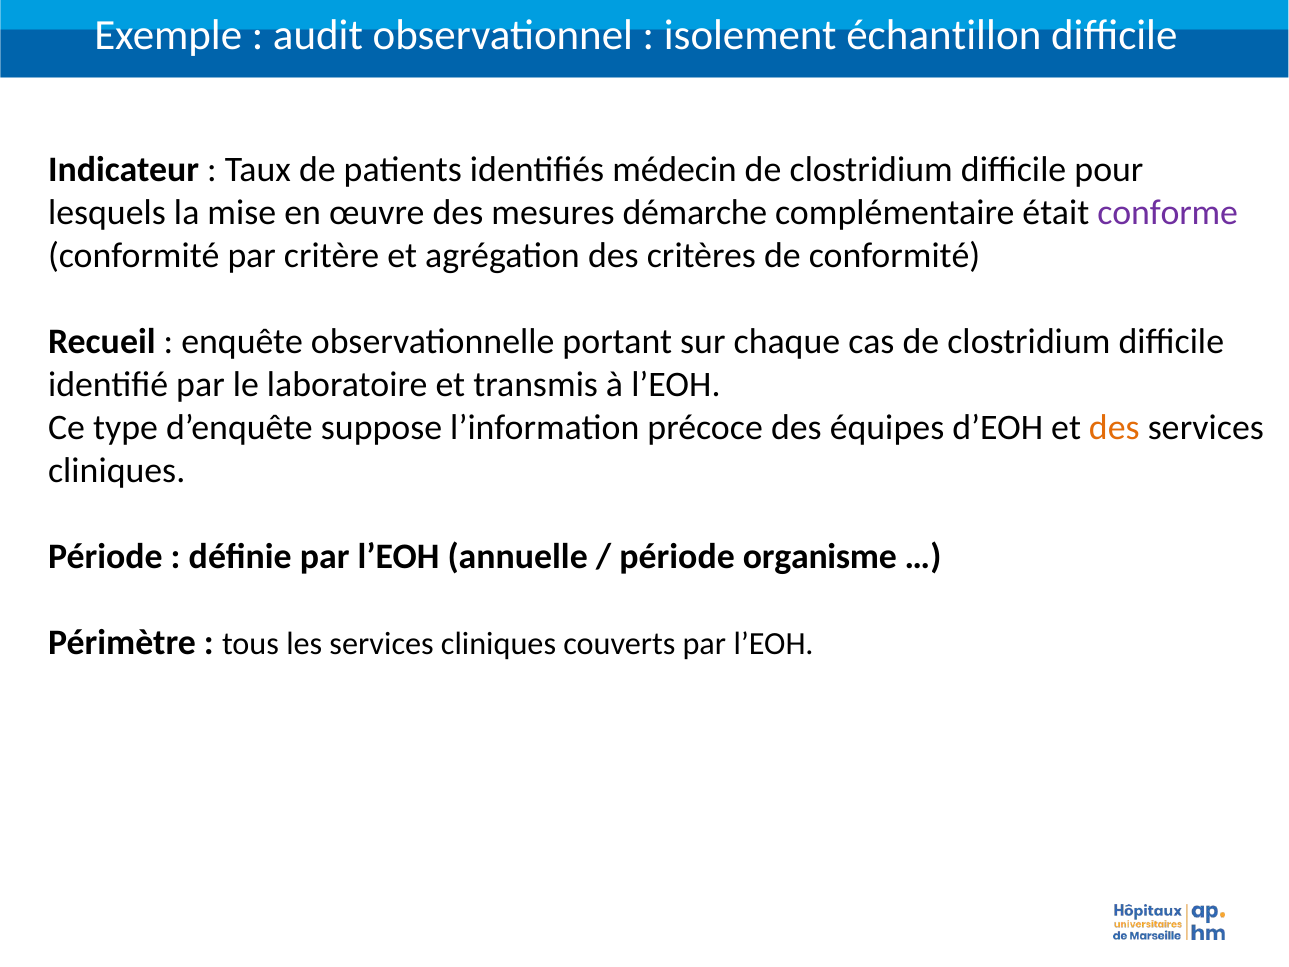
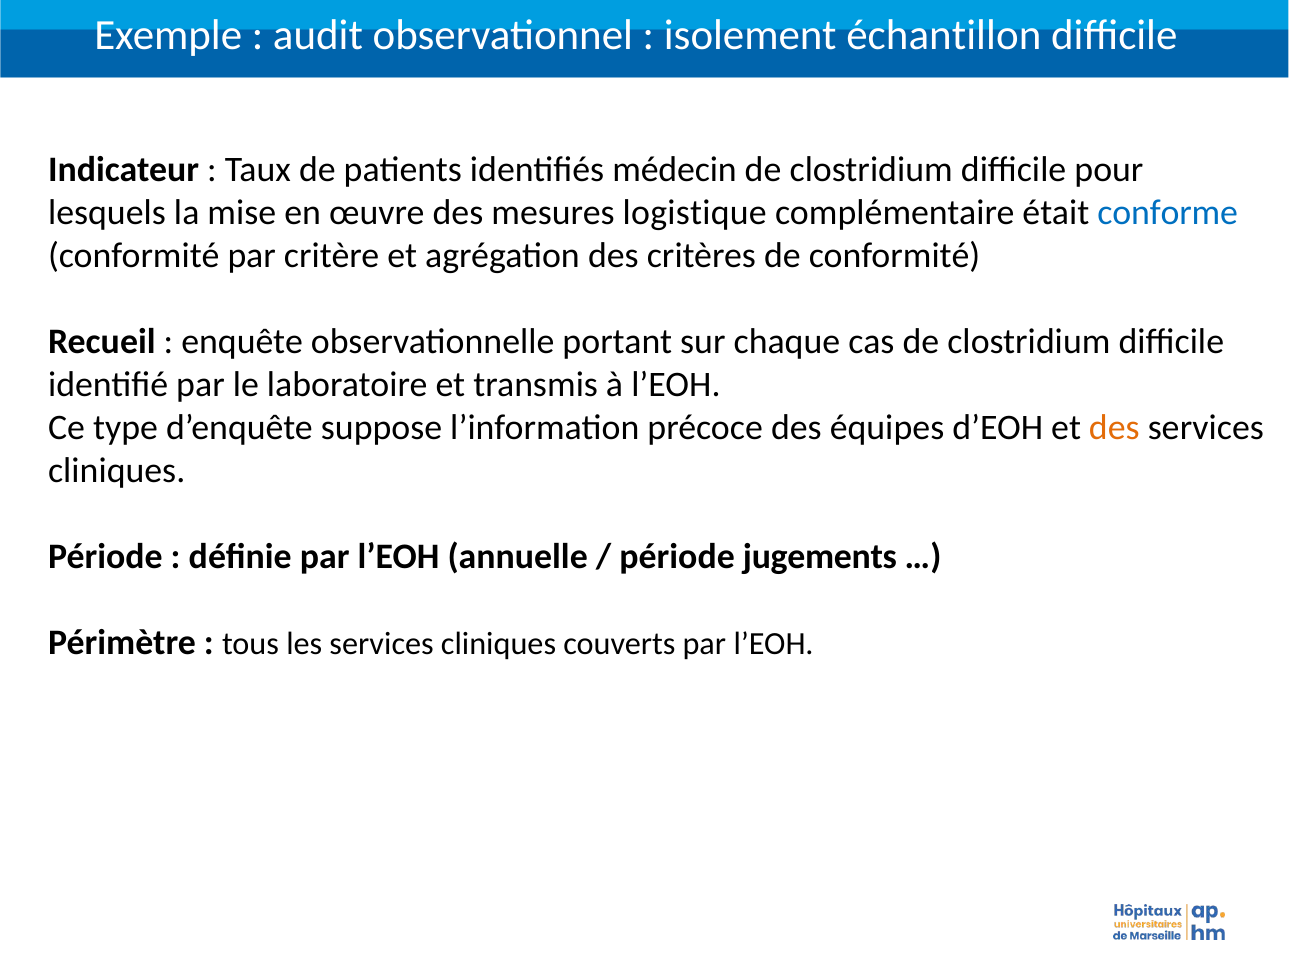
démarche: démarche -> logistique (695, 212)
conforme colour: purple -> blue (1168, 212)
organisme: organisme -> jugements (820, 556)
